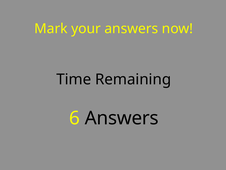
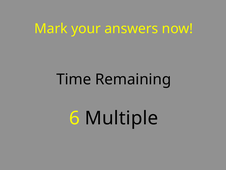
6 Answers: Answers -> Multiple (122, 118)
